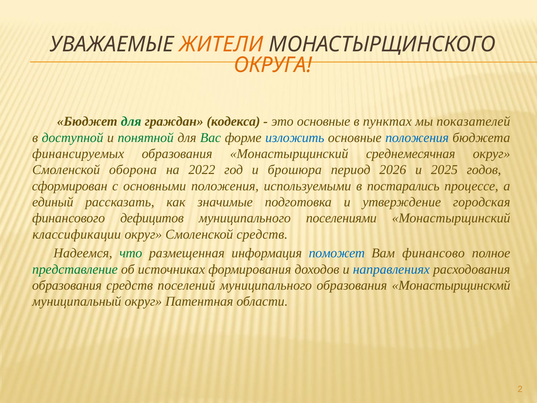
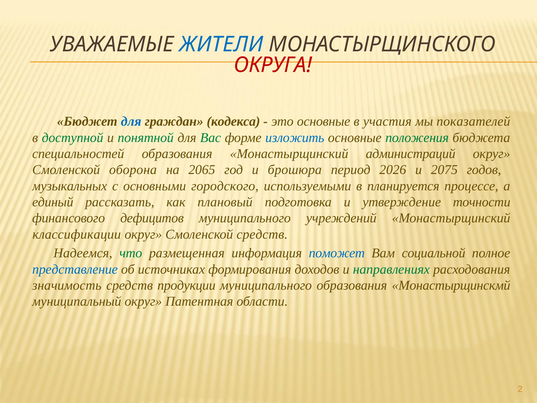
ЖИТЕЛИ colour: orange -> blue (221, 44)
ОКРУГА colour: orange -> red (273, 65)
для colour: green -> blue (131, 121)
пунктах: пунктах -> участия (387, 121)
положения colour: blue -> green (417, 138)
финансируемых: финансируемых -> специальностей (78, 154)
среднемесячная: среднемесячная -> администраций (411, 154)
2022: 2022 -> 2065 (202, 170)
2025: 2025 -> 2075 (444, 170)
сформирован: сформирован -> музыкальных (70, 186)
основными положения: положения -> городского (225, 186)
постарались: постарались -> планируется (403, 186)
значимые: значимые -> плановый (225, 202)
городская: городская -> точности (482, 202)
поселениями: поселениями -> учреждений (341, 218)
финансово: финансово -> социальной (434, 253)
представление colour: green -> blue (75, 269)
направлениях colour: blue -> green (391, 269)
образования: образования -> значимость (67, 285)
поселений: поселений -> продукции (186, 285)
